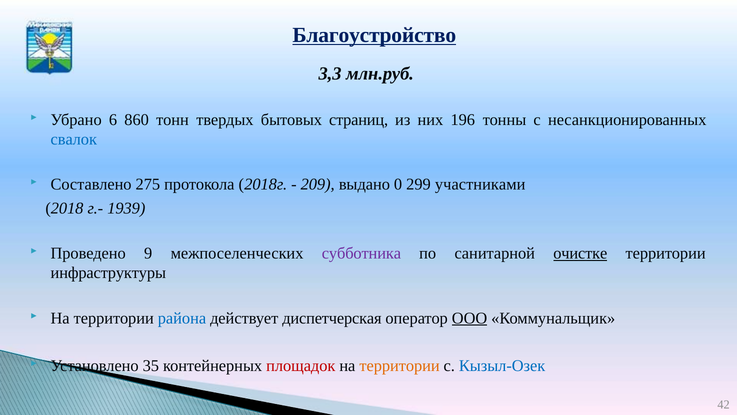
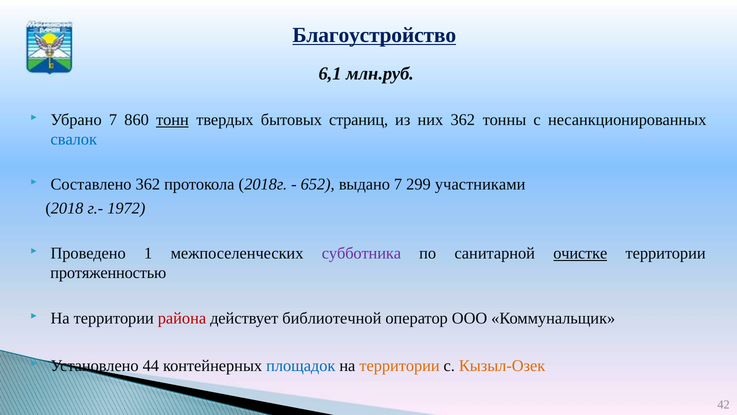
3,3: 3,3 -> 6,1 (330, 74)
Убрано 6: 6 -> 7 (113, 120)
тонн underline: none -> present (172, 120)
них 196: 196 -> 362 (463, 120)
Составлено 275: 275 -> 362 (148, 184)
209: 209 -> 652 (318, 184)
выдано 0: 0 -> 7 (398, 184)
1939: 1939 -> 1972 (126, 208)
9: 9 -> 1 (148, 253)
инфраструктуры: инфраструктуры -> протяженностью (108, 273)
района colour: blue -> red (182, 318)
диспетчерская: диспетчерская -> библиотечной (332, 318)
ООО underline: present -> none (470, 318)
35: 35 -> 44 (151, 365)
площадок colour: red -> blue (301, 365)
Кызыл-Озек colour: blue -> orange (502, 365)
